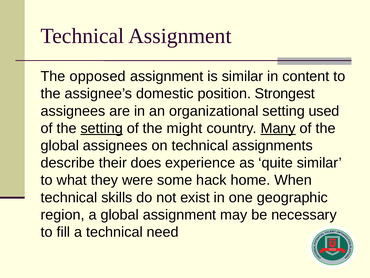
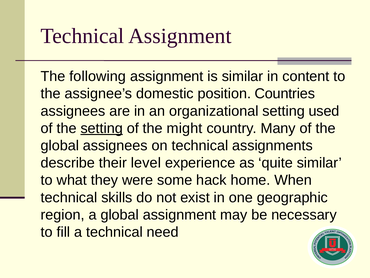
opposed: opposed -> following (98, 76)
Strongest: Strongest -> Countries (285, 94)
Many underline: present -> none (278, 128)
does: does -> level (146, 163)
